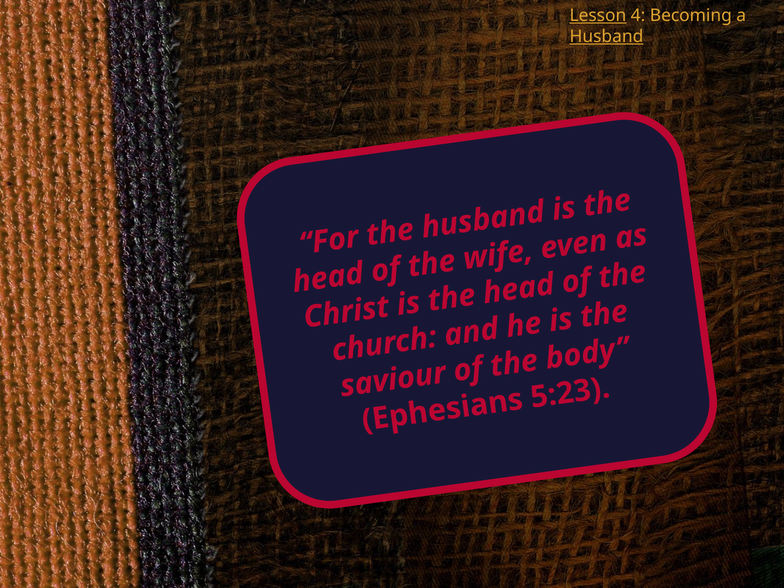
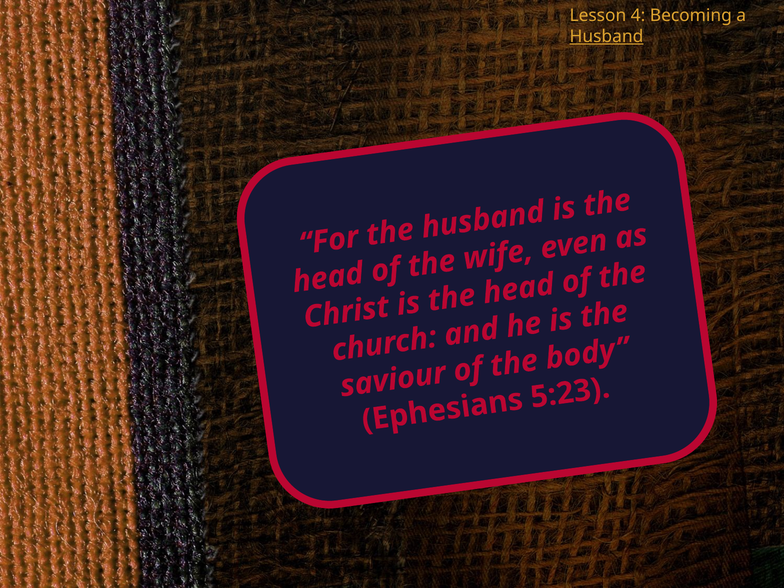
Lesson underline: present -> none (598, 15)
